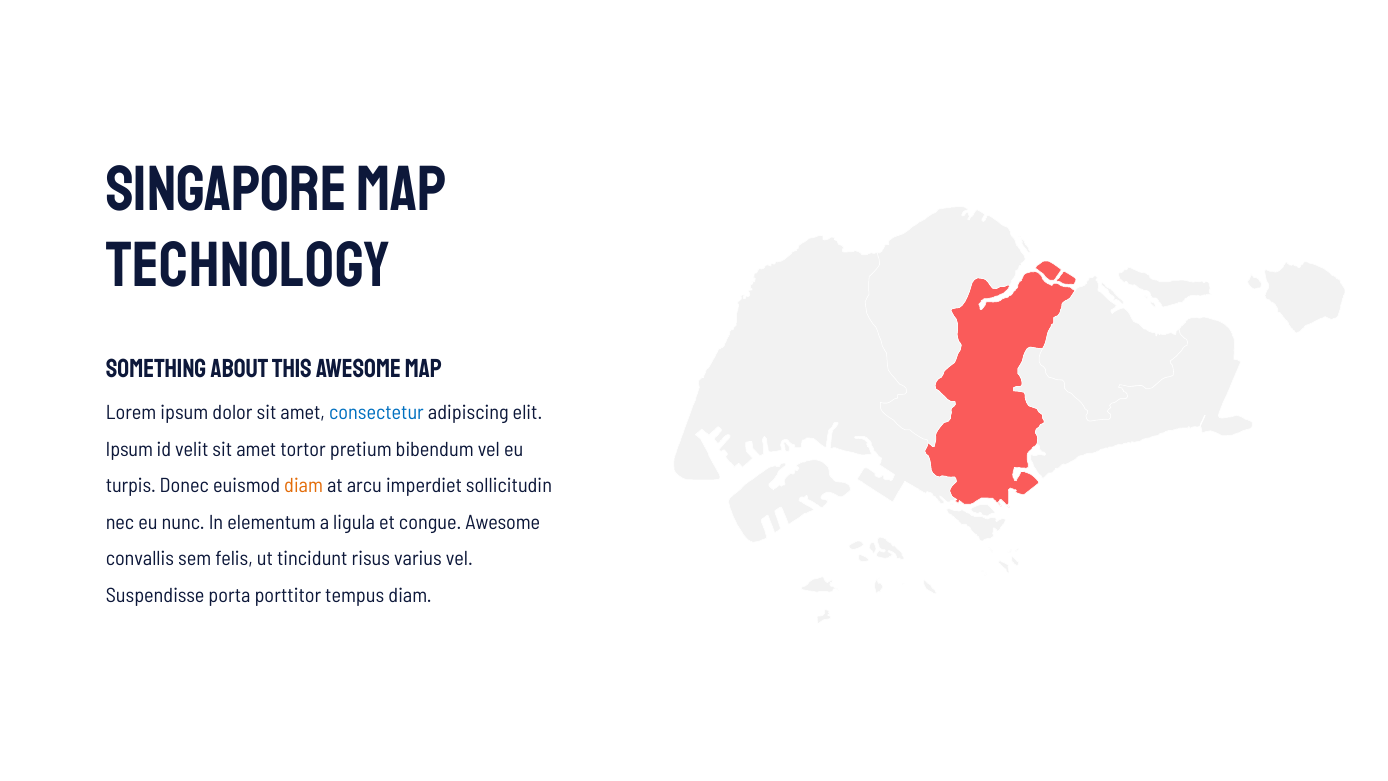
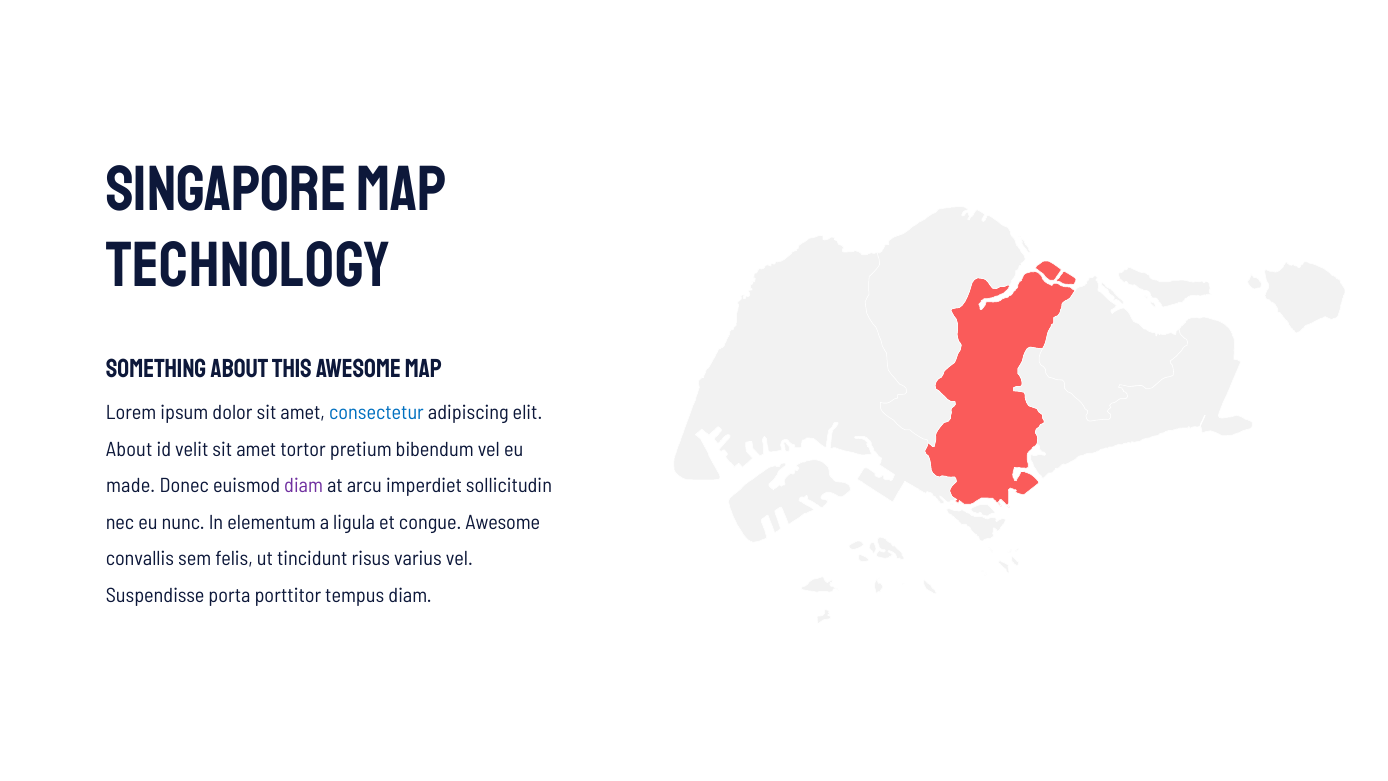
Ipsum: Ipsum -> About (129, 450)
turpis: turpis -> made (131, 486)
diam colour: orange -> purple (304, 486)
